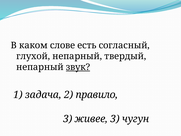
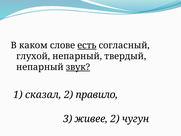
есть underline: none -> present (87, 45)
задача: задача -> сказал (43, 95)
живее 3: 3 -> 2 (115, 119)
